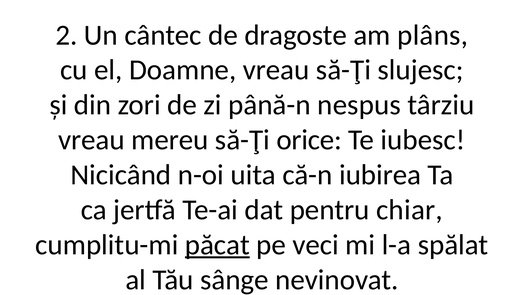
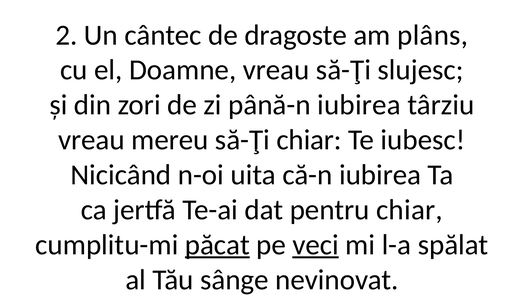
până-n nespus: nespus -> iubirea (359, 105)
să-Ţi orice: orice -> chiar (309, 140)
veci underline: none -> present (316, 245)
